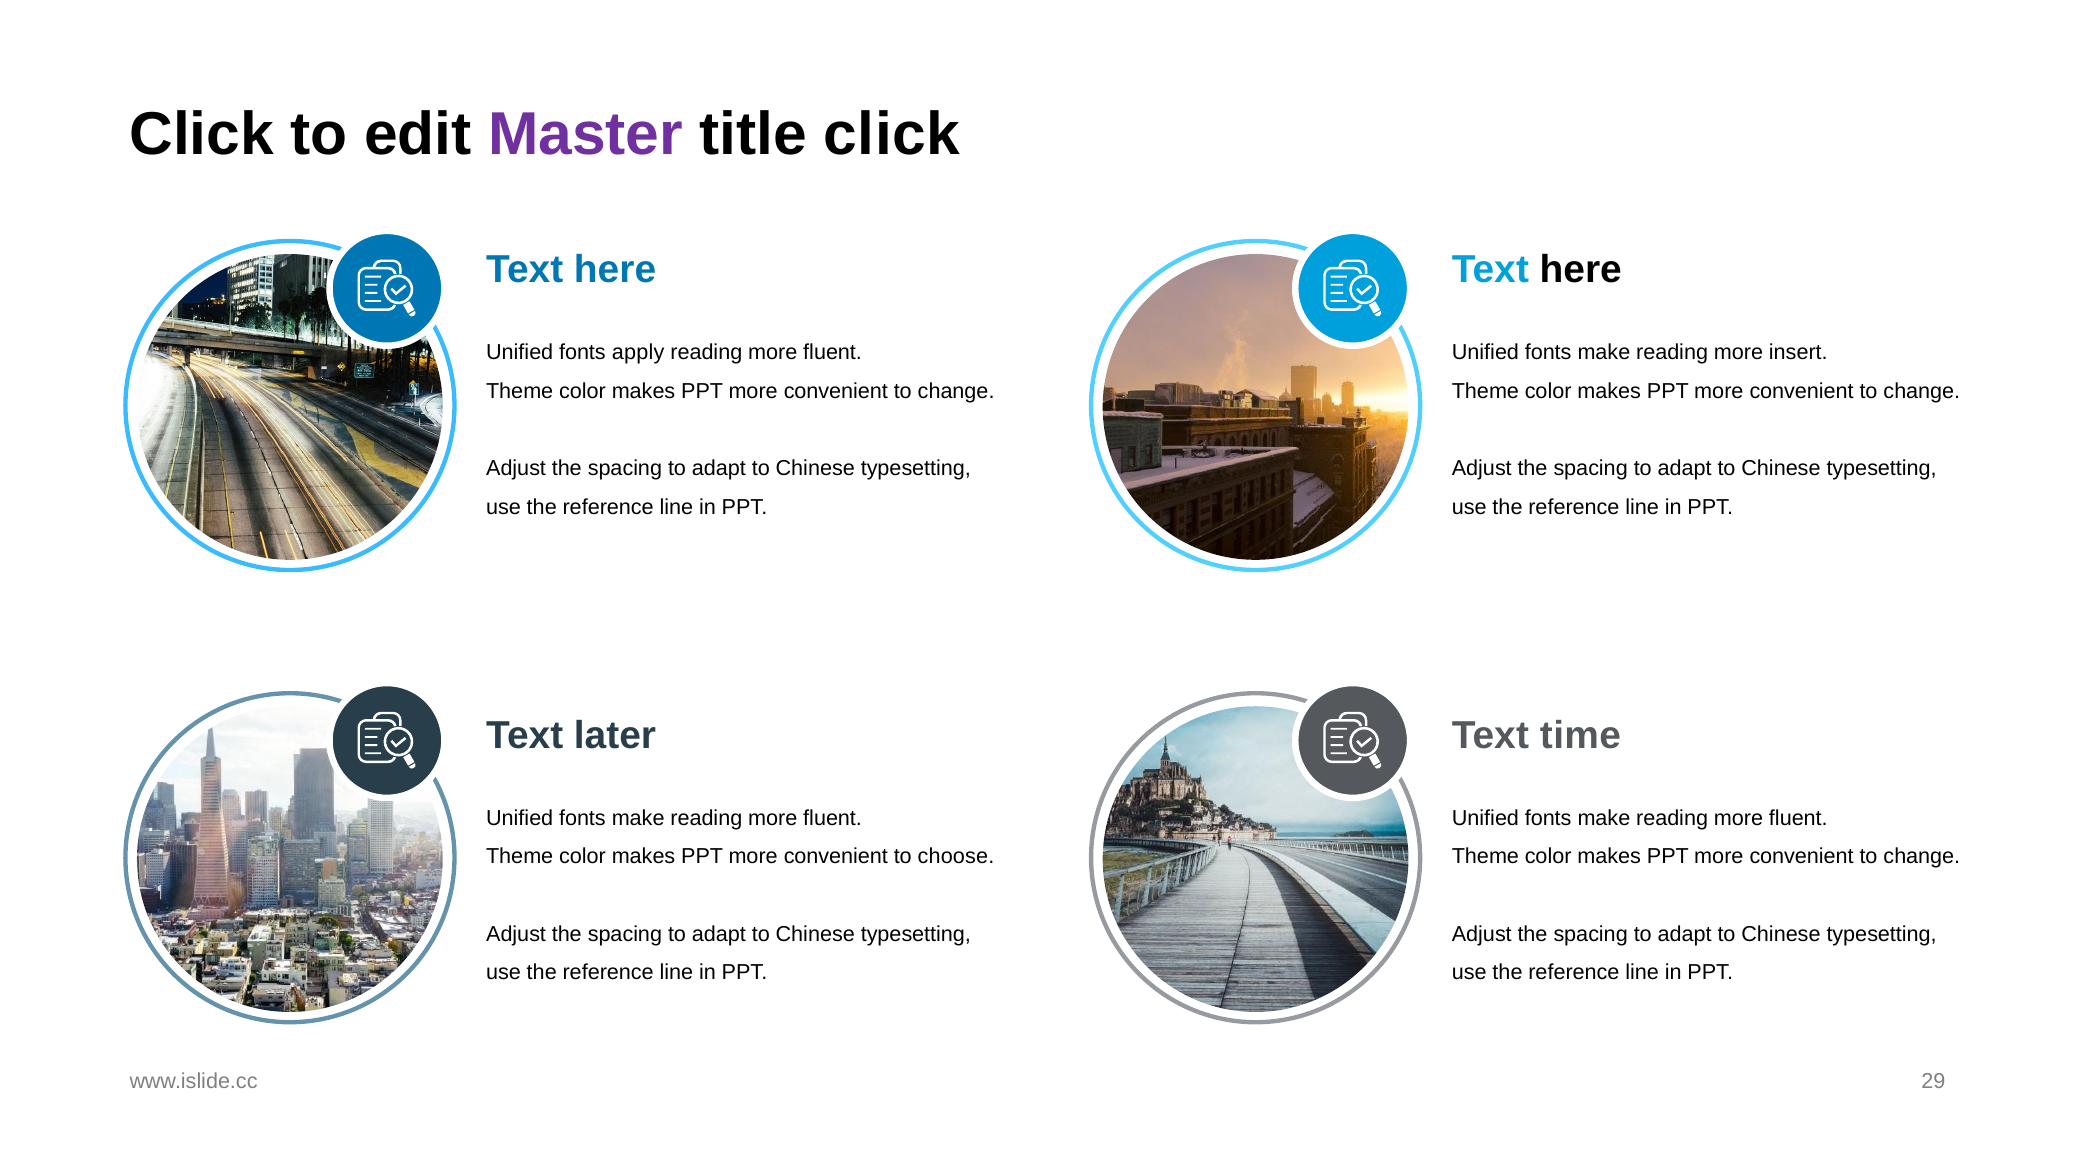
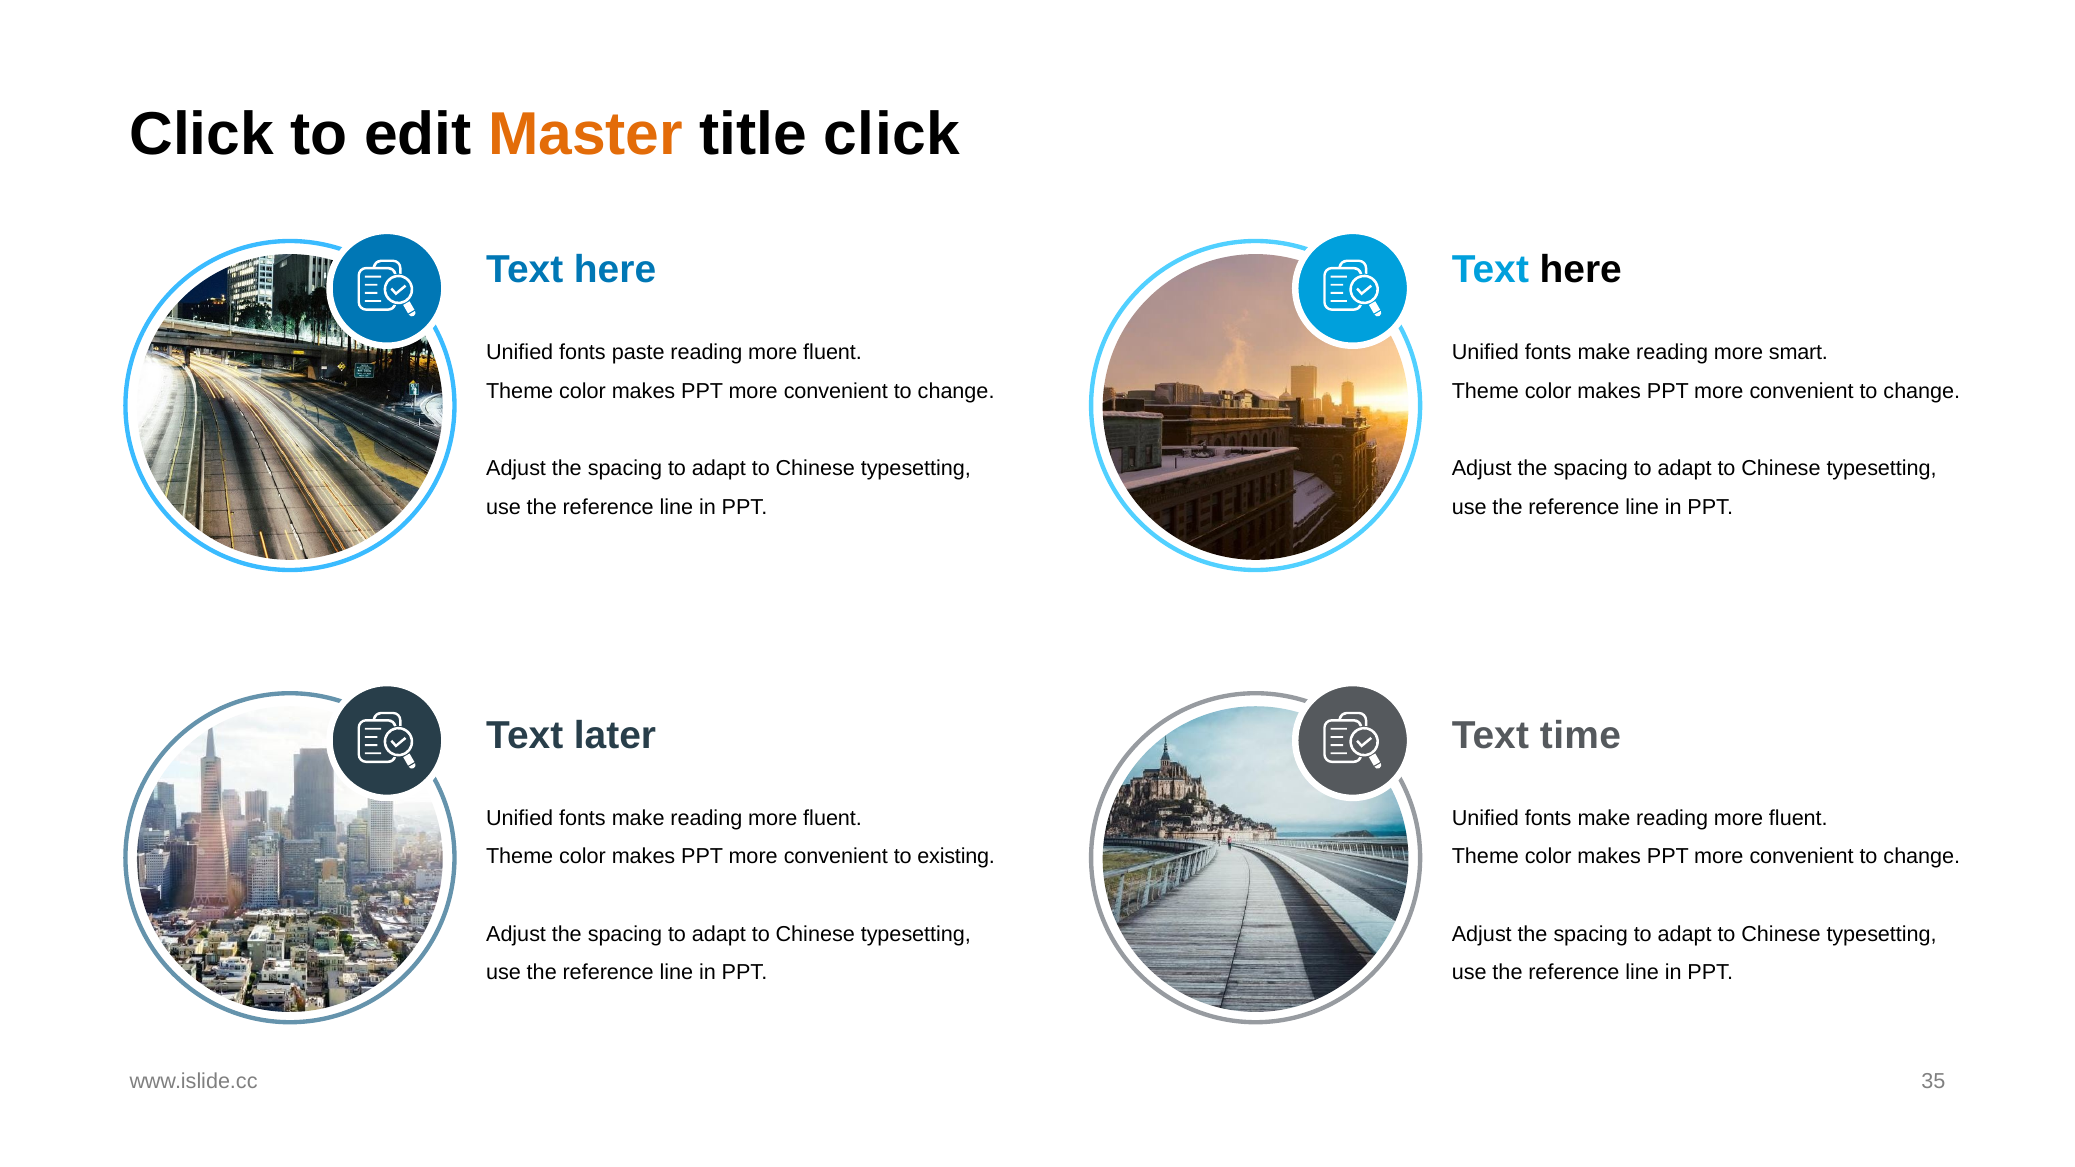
Master colour: purple -> orange (586, 134)
apply: apply -> paste (638, 352)
insert: insert -> smart (1798, 352)
choose: choose -> existing (956, 857)
29: 29 -> 35 (1933, 1081)
